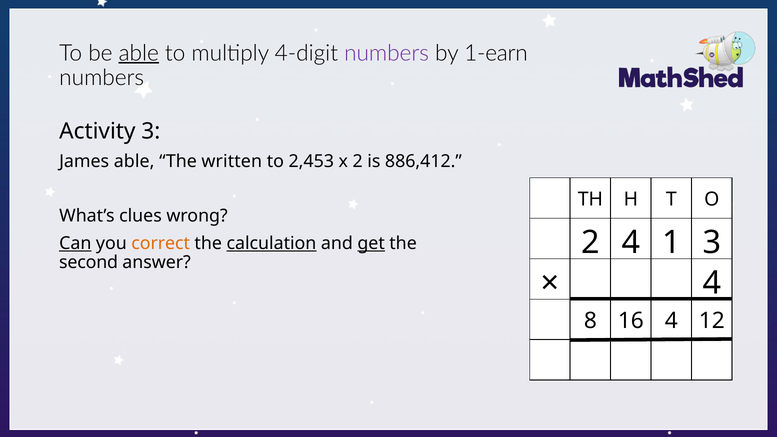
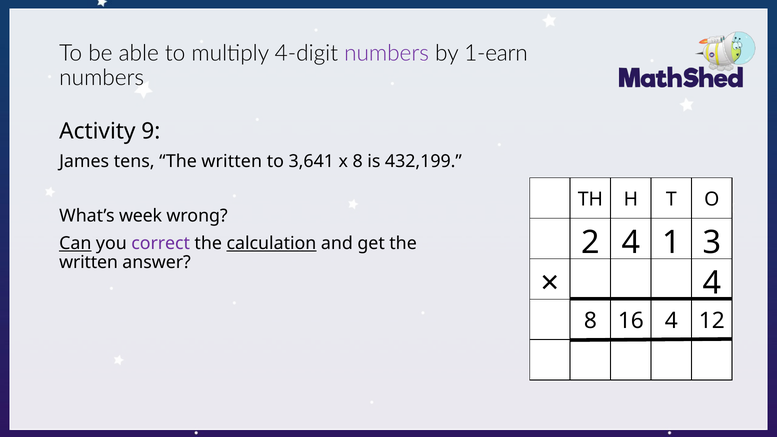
able underline: present -> none (139, 53)
Activity 3: 3 -> 9 (151, 131)
James able: able -> tens (134, 161)
2,453: 2,453 -> 3,641 (311, 161)
x 2: 2 -> 8 (358, 161)
886,412: 886,412 -> 432,199 (423, 161)
clues: clues -> week (141, 216)
correct colour: orange -> purple (161, 243)
get underline: present -> none (371, 243)
second: second -> written (89, 263)
